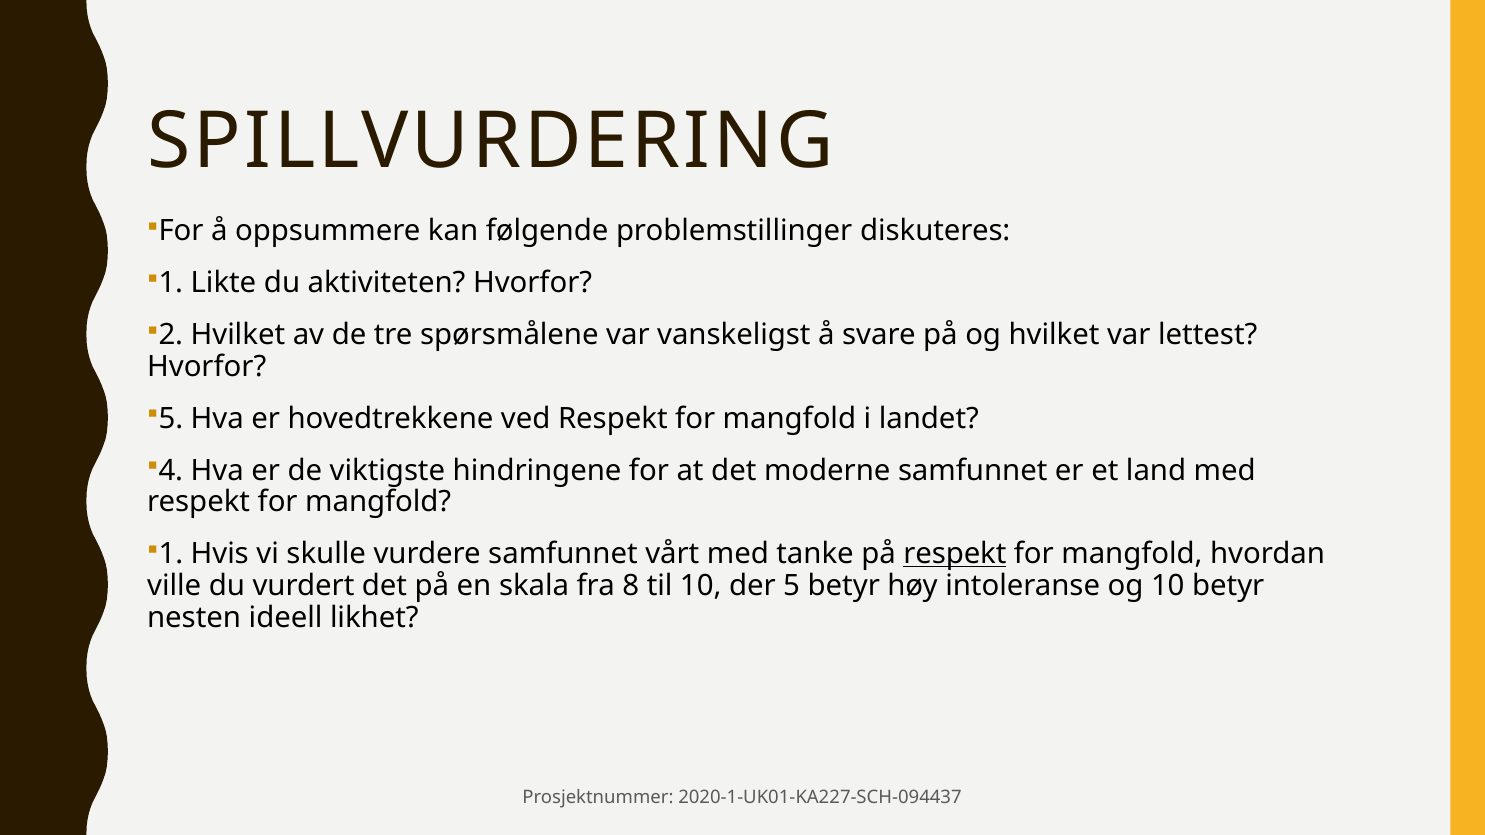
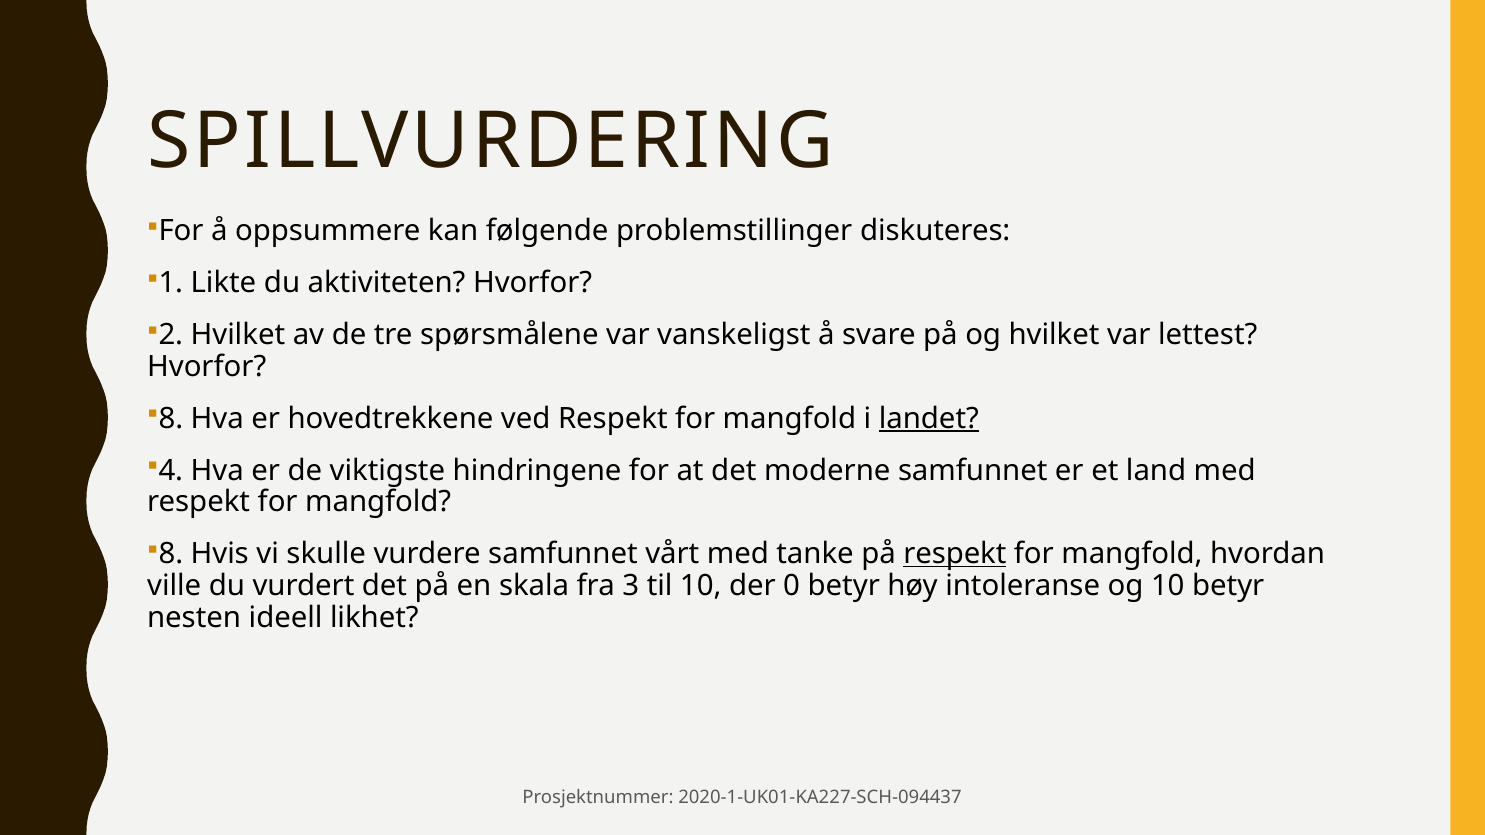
5: 5 -> 8 (171, 419)
landet underline: none -> present (929, 419)
1: 1 -> 8 (171, 554)
8: 8 -> 3 (631, 586)
der 5: 5 -> 0 (792, 586)
